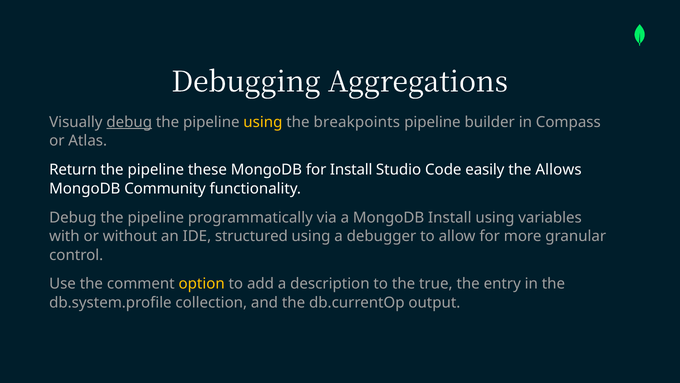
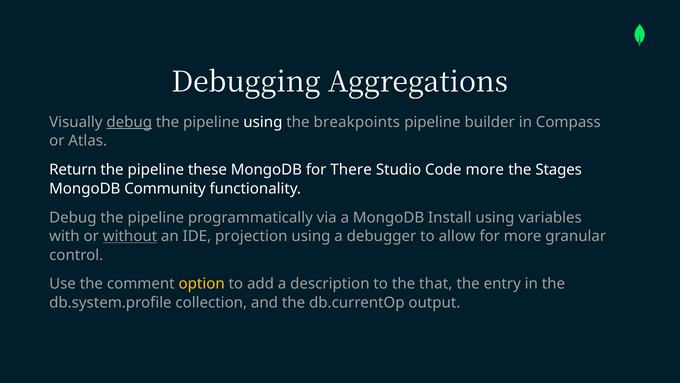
using colour: yellow -> white (263, 122)
for Install: Install -> There (351, 170)
Code easily: easily -> more (485, 170)
Allows: Allows -> Stages (559, 170)
without underline: none -> present (130, 236)
structured: structured -> projection (251, 236)
true: true -> that (436, 284)
